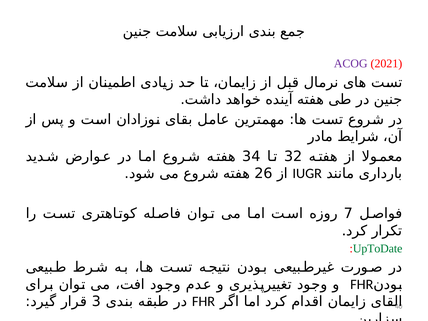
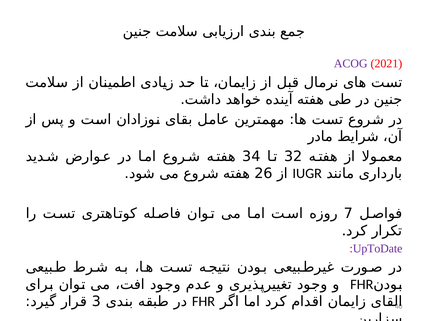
UpToDate colour: green -> purple (378, 249)
